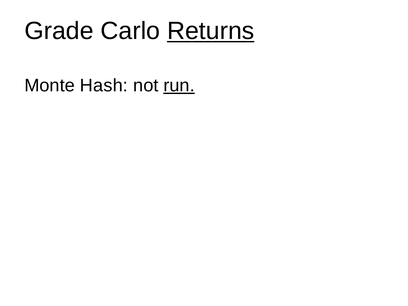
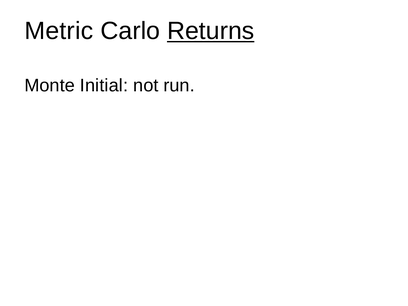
Grade: Grade -> Metric (59, 31)
Hash: Hash -> Initial (104, 86)
run underline: present -> none (179, 86)
